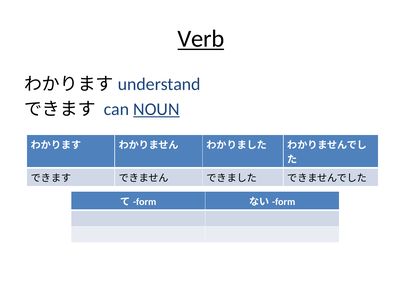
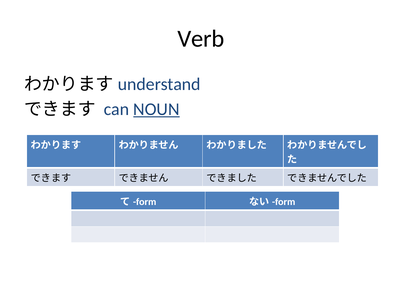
Verb underline: present -> none (201, 39)
